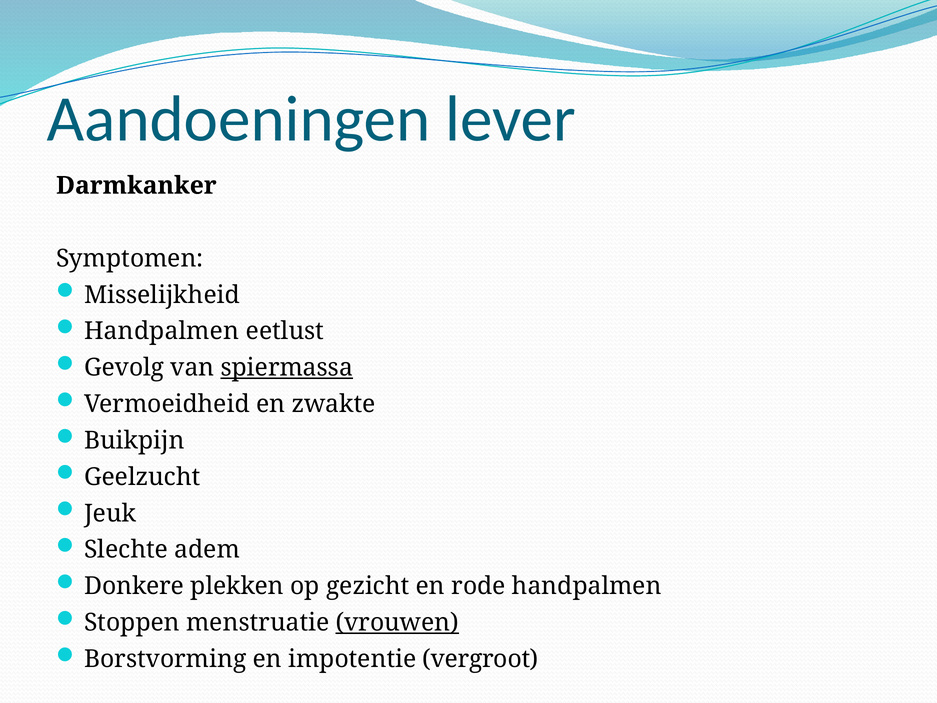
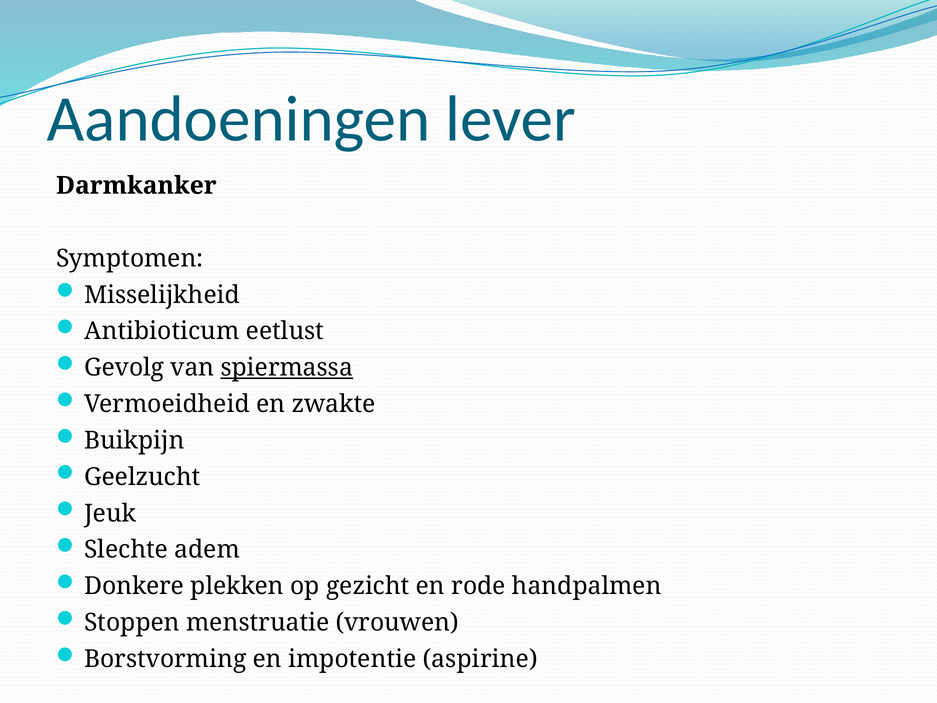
Handpalmen: Handpalmen -> Antibioticum (162, 331)
vrouwen underline: present -> none (397, 622)
vergroot: vergroot -> aspirine (480, 659)
